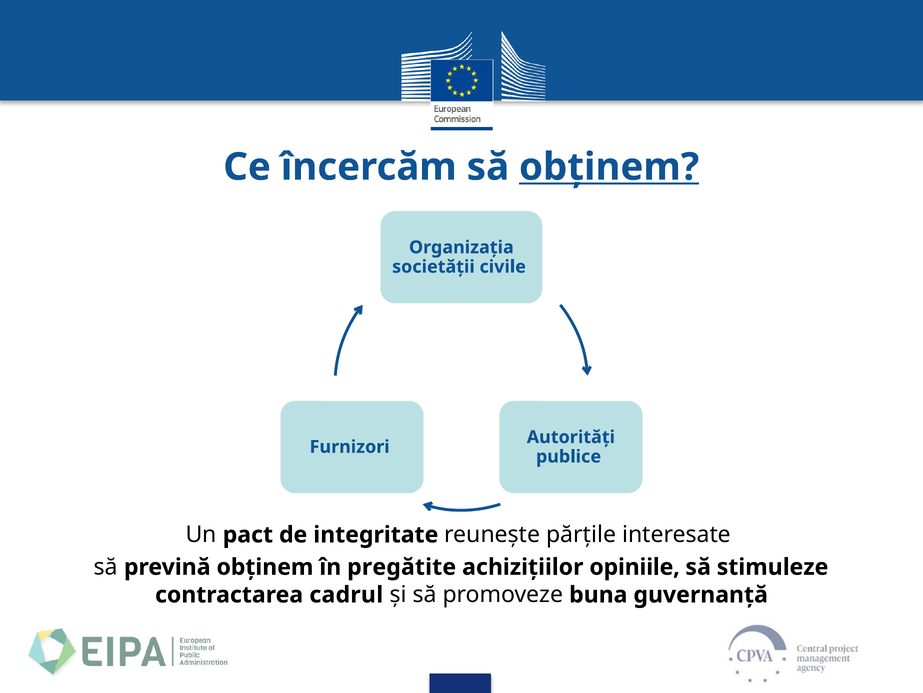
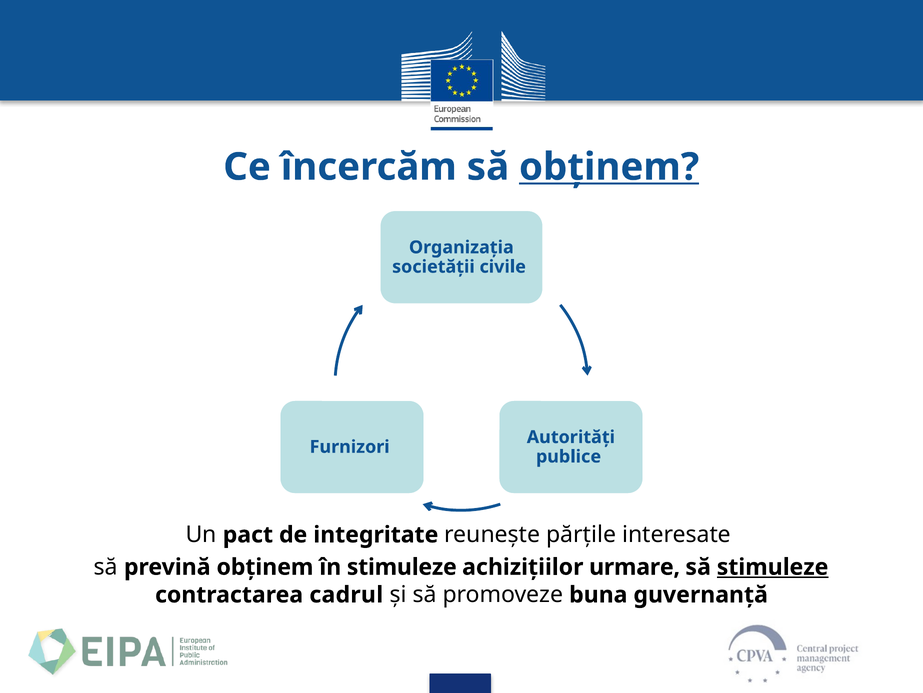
în pregătite: pregătite -> stimuleze (402, 567)
opiniile: opiniile -> urmare (635, 567)
stimuleze underline: none -> present (773, 567)
